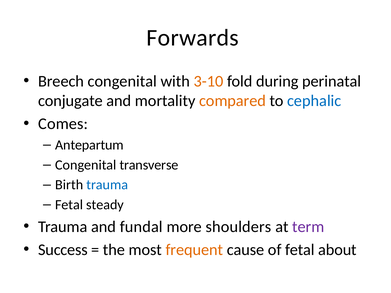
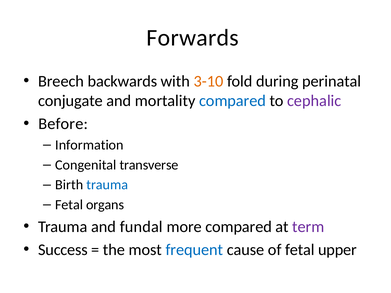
Breech congenital: congenital -> backwards (122, 81)
compared colour: orange -> blue (233, 101)
cephalic colour: blue -> purple (314, 101)
Comes: Comes -> Before (63, 124)
Antepartum: Antepartum -> Information (89, 145)
steady: steady -> organs (105, 205)
more shoulders: shoulders -> compared (239, 227)
frequent colour: orange -> blue (194, 250)
about: about -> upper (337, 250)
